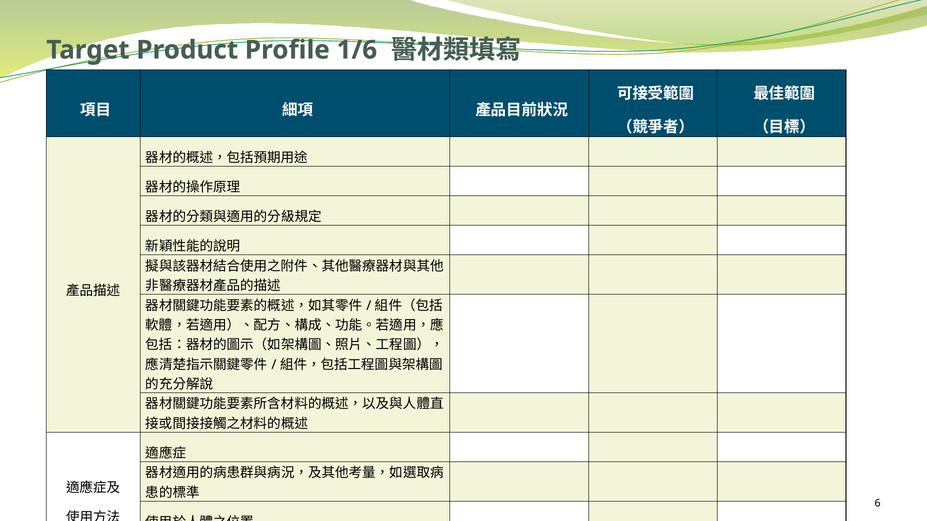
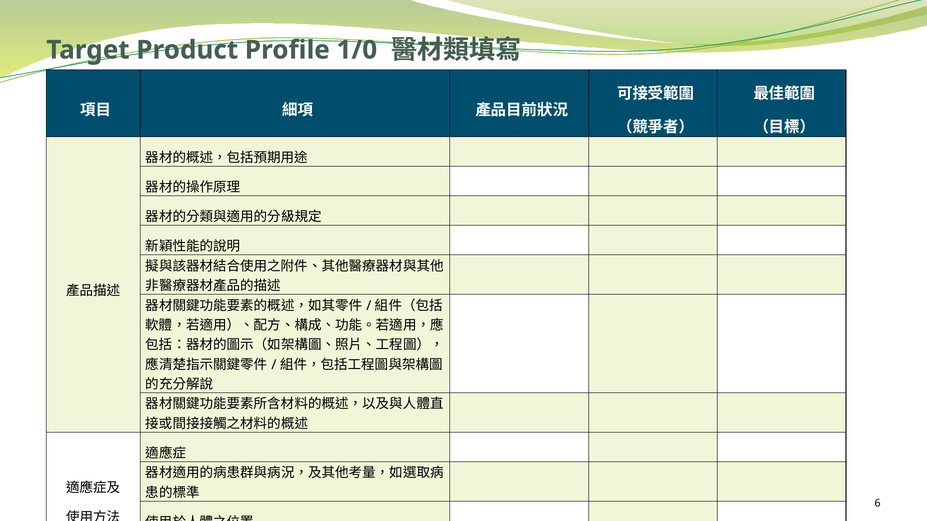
1/6: 1/6 -> 1/0 (357, 50)
